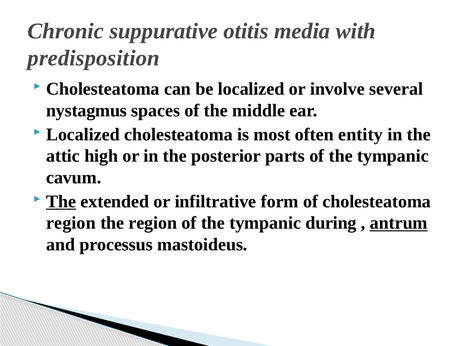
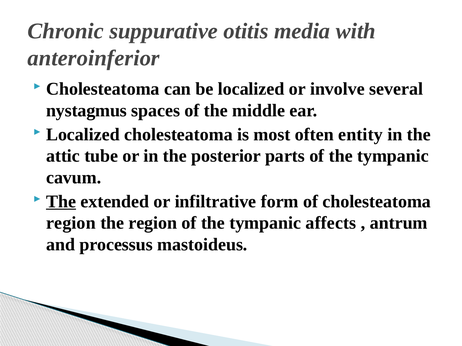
predisposition: predisposition -> anteroinferior (94, 58)
high: high -> tube (101, 156)
during: during -> affects (331, 223)
antrum underline: present -> none (399, 223)
